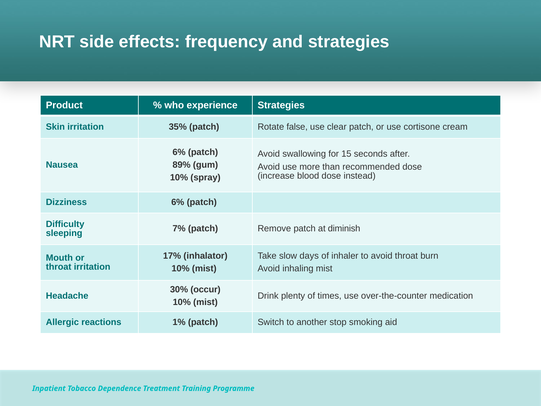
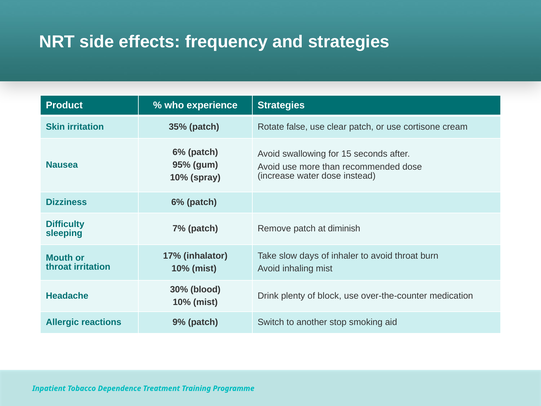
89%: 89% -> 95% (182, 165)
blood: blood -> water (308, 176)
occur: occur -> blood (205, 289)
times: times -> block (329, 296)
1%: 1% -> 9% (179, 322)
